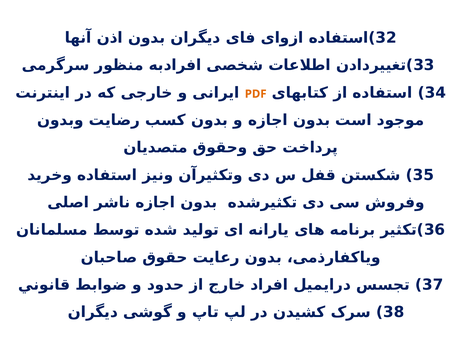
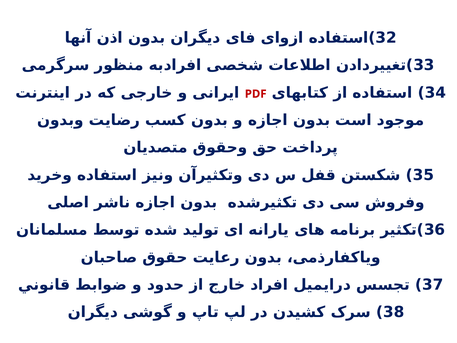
PDF colour: orange -> red (256, 94)
